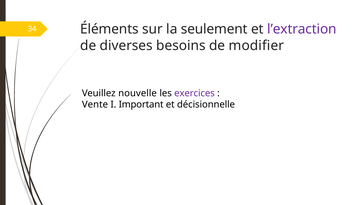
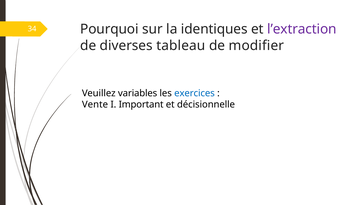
Éléments: Éléments -> Pourquoi (109, 29)
seulement: seulement -> identiques (214, 29)
besoins: besoins -> tableau (181, 46)
nouvelle: nouvelle -> variables (138, 93)
exercices colour: purple -> blue (195, 93)
